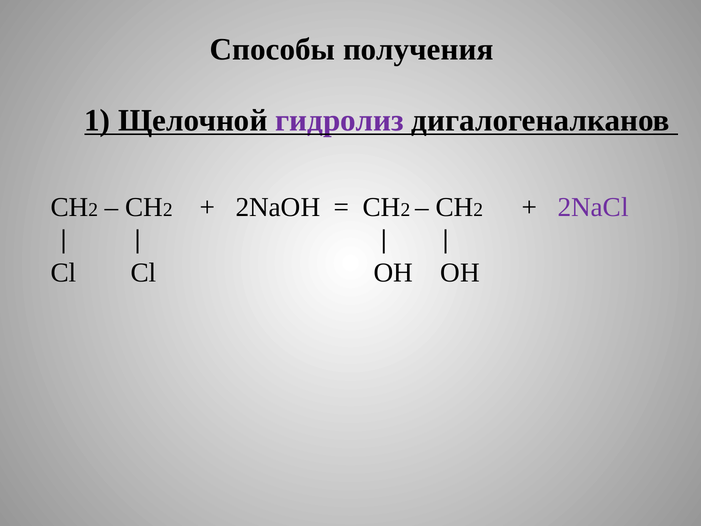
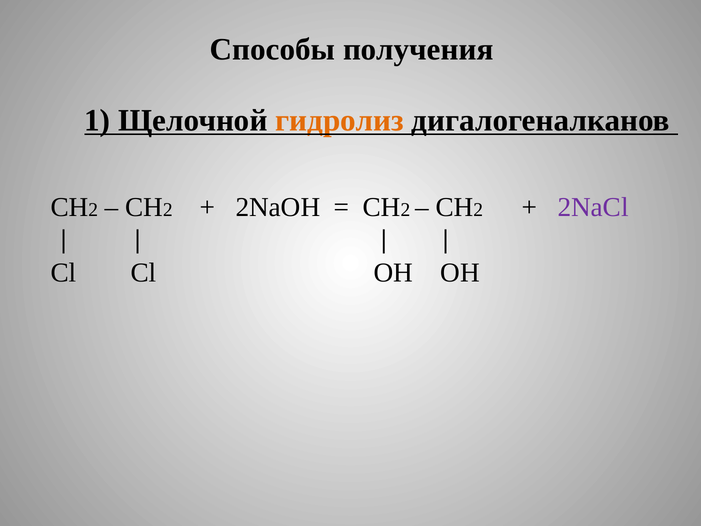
гидролиз colour: purple -> orange (340, 120)
